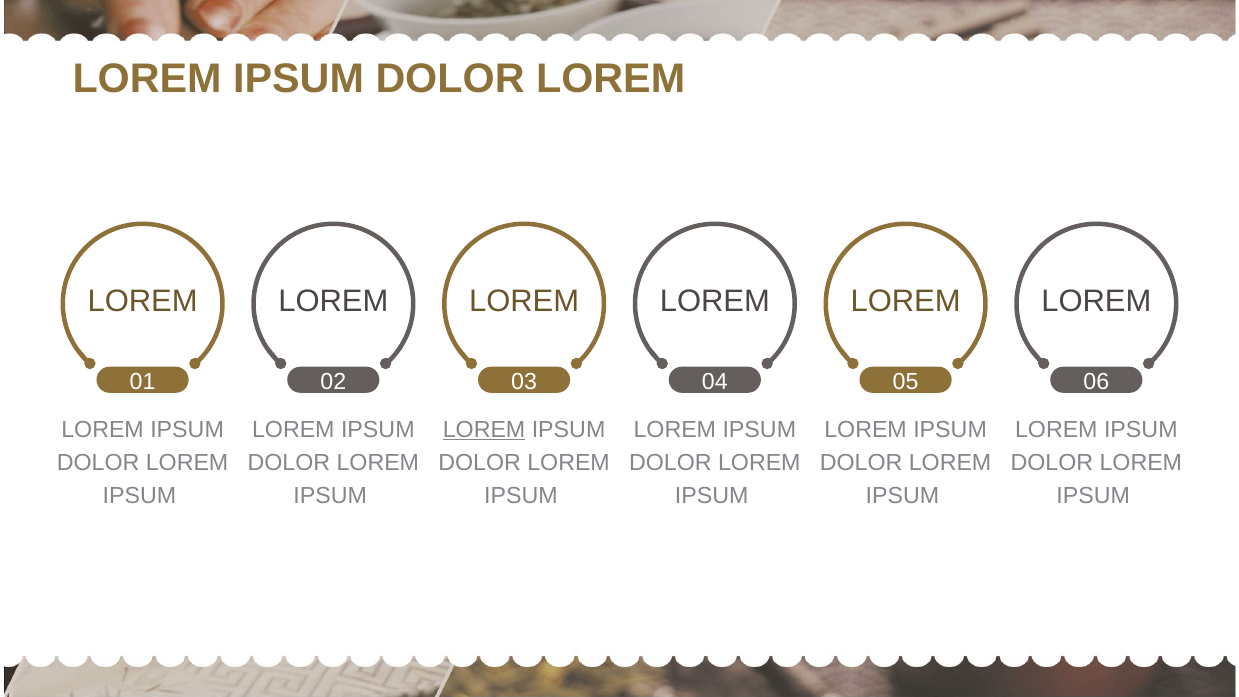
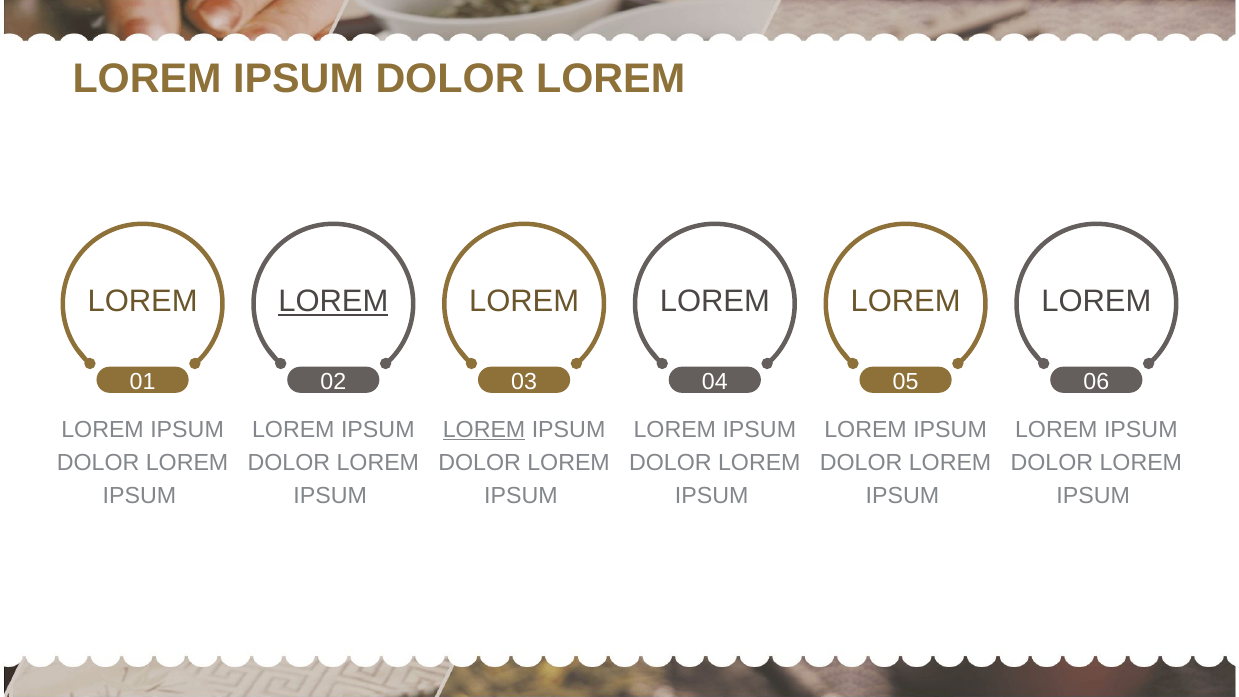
LOREM underline: none -> present (333, 301)
